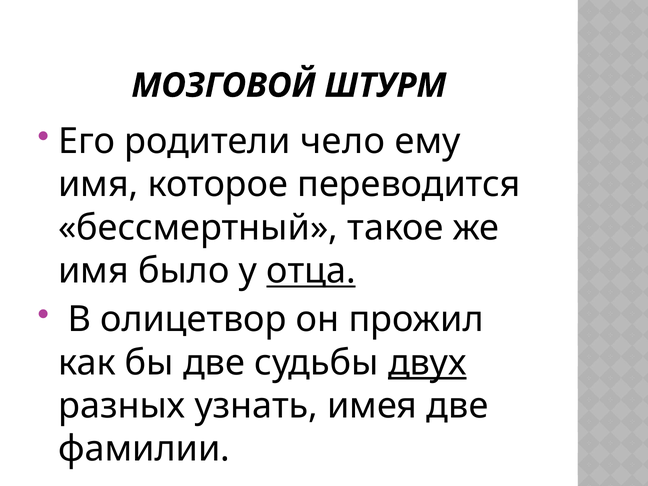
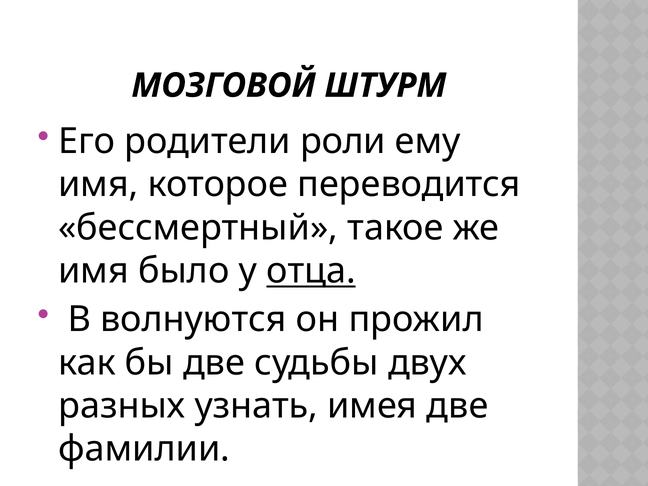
чело: чело -> роли (343, 141)
олицетвор: олицетвор -> волнуются (193, 320)
двух underline: present -> none (427, 363)
